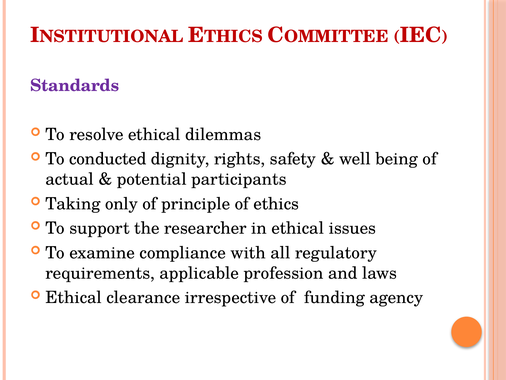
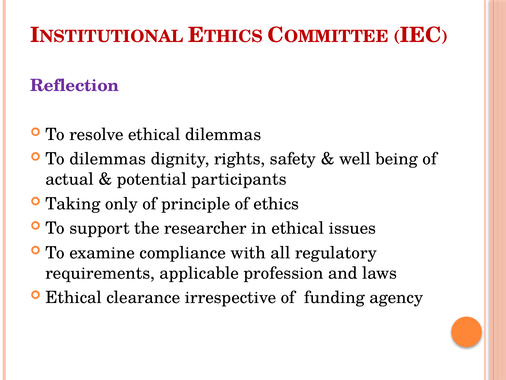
Standards: Standards -> Reflection (75, 85)
To conducted: conducted -> dilemmas (108, 159)
